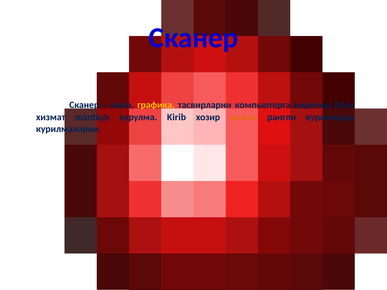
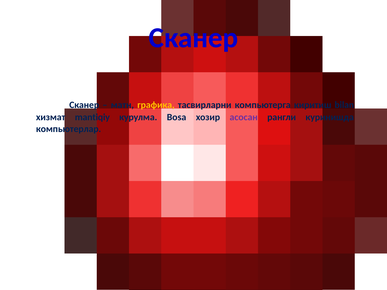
Kirib: Kirib -> Bosa (177, 117)
асосан colour: orange -> purple (244, 117)
курилмаларни: курилмаларни -> компьютерлар (69, 129)
